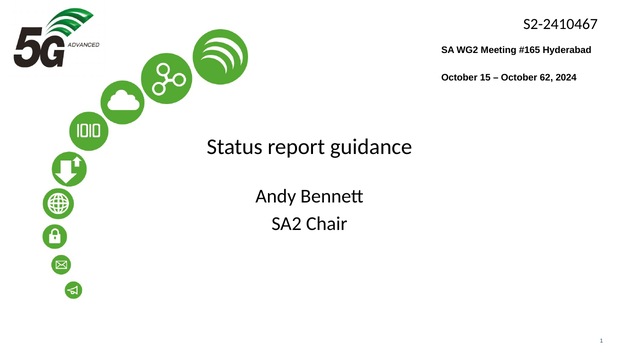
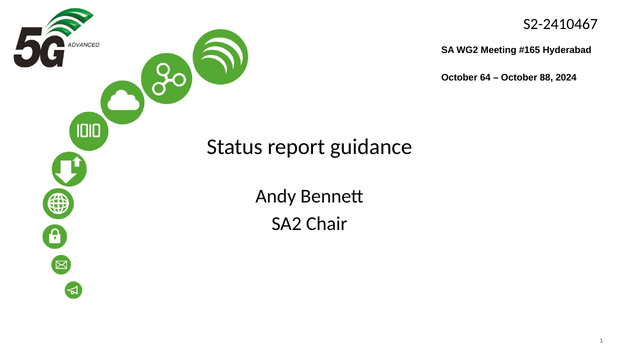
15: 15 -> 64 (485, 78)
62: 62 -> 88 (546, 78)
